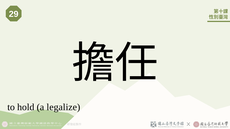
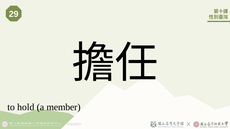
legalize: legalize -> member (64, 107)
